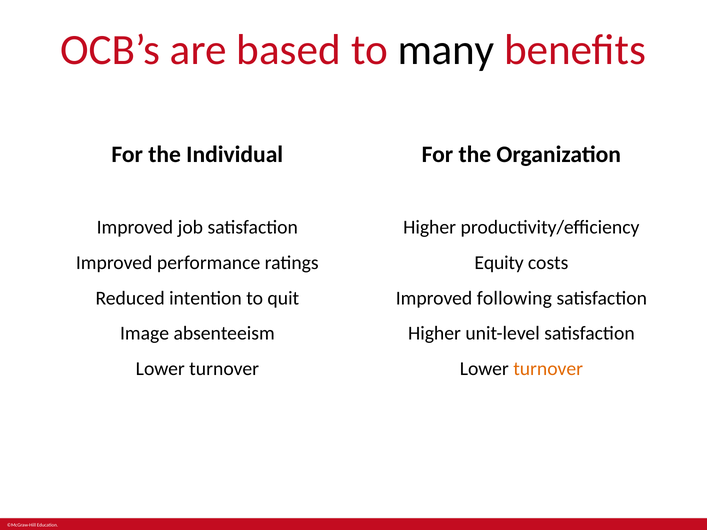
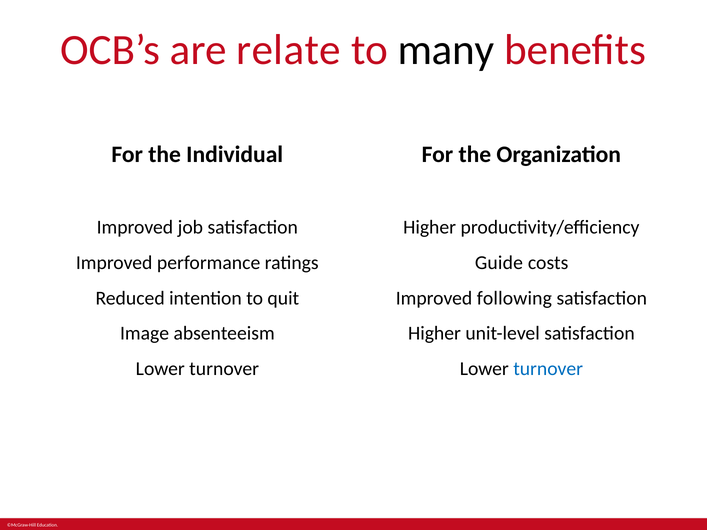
based: based -> relate (289, 50)
Equity: Equity -> Guide (499, 263)
turnover colour: orange -> blue (548, 369)
